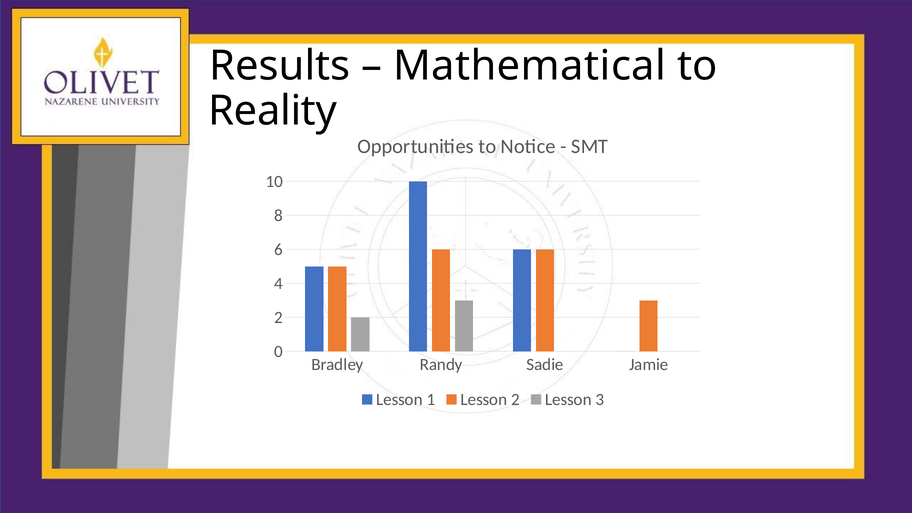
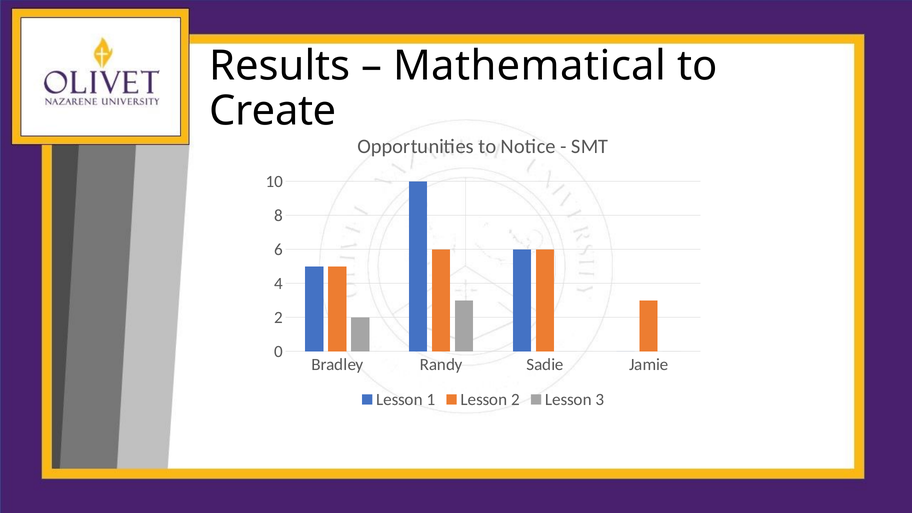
Reality: Reality -> Create (273, 111)
